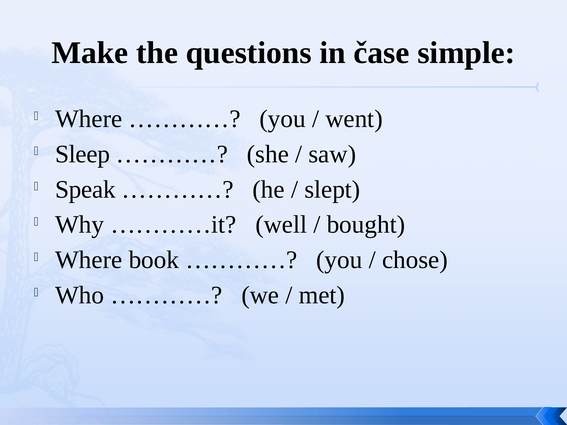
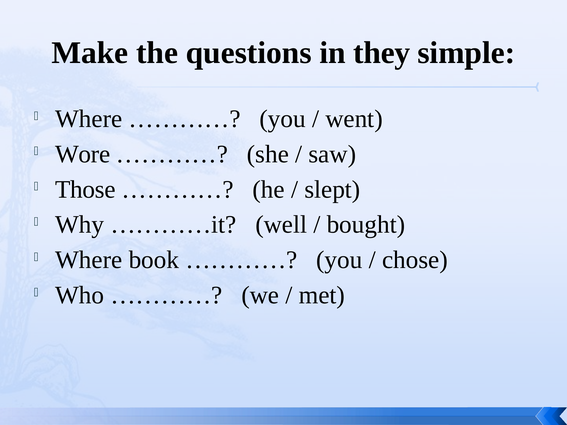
čase: čase -> they (382, 53)
Sleep: Sleep -> Wore (83, 154)
Speak: Speak -> Those (85, 189)
